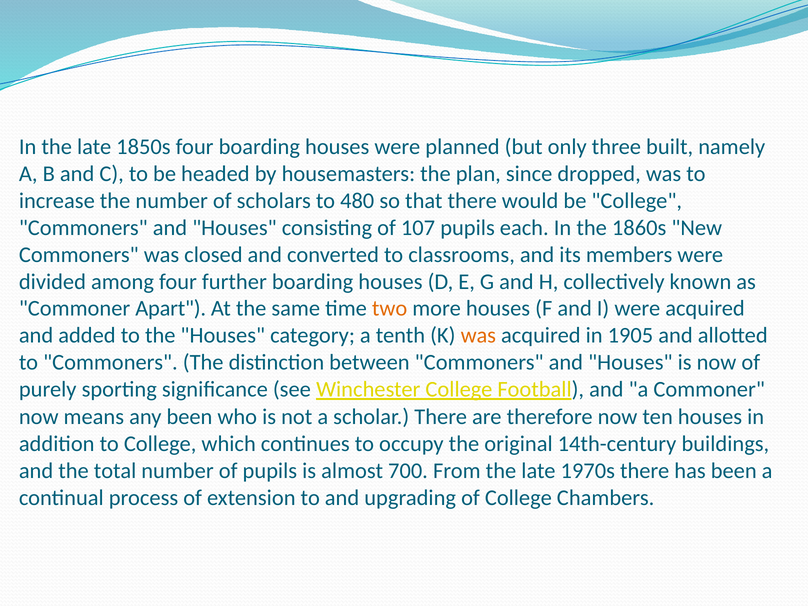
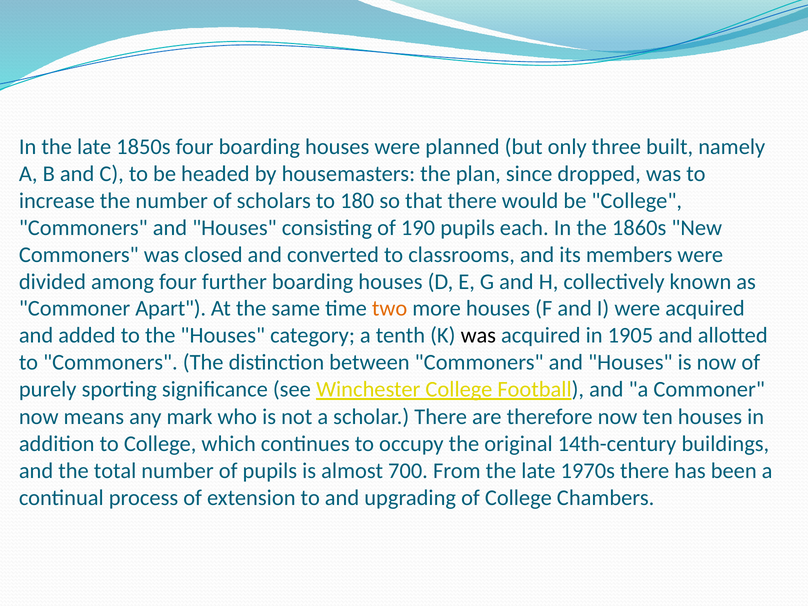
480: 480 -> 180 (357, 201)
107: 107 -> 190 (418, 228)
was colour: orange -> black (478, 335)
any been: been -> mark (190, 417)
